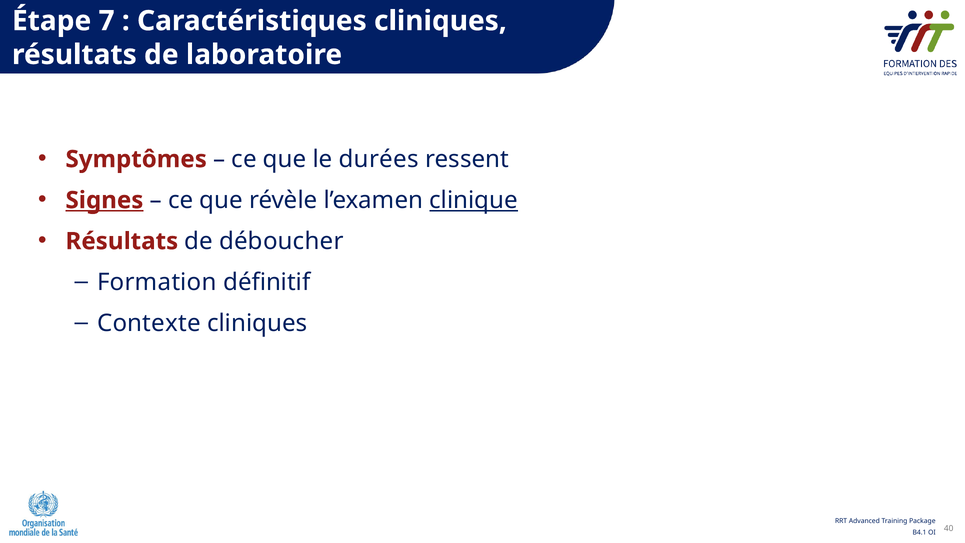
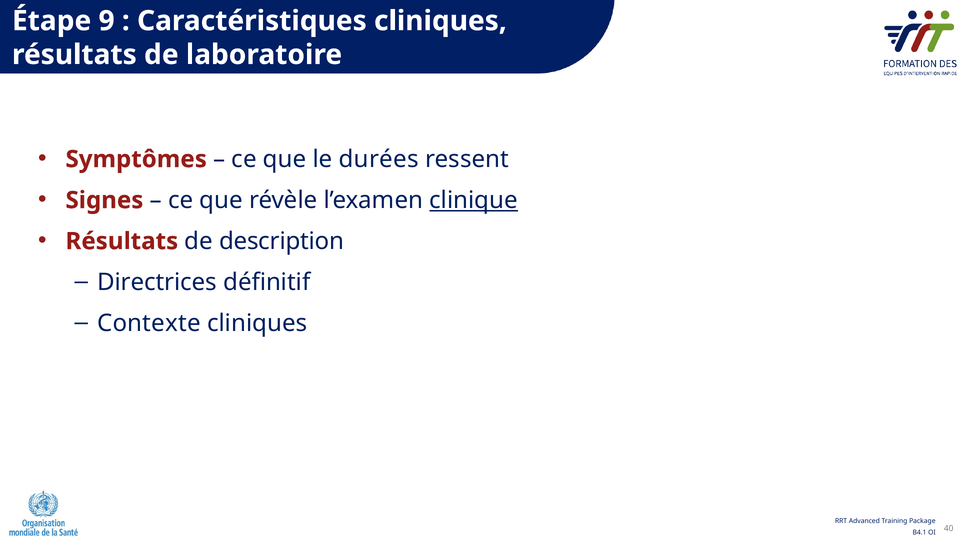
7: 7 -> 9 (107, 21)
Signes underline: present -> none (104, 200)
déboucher: déboucher -> description (282, 241)
Formation: Formation -> Directrices (157, 282)
